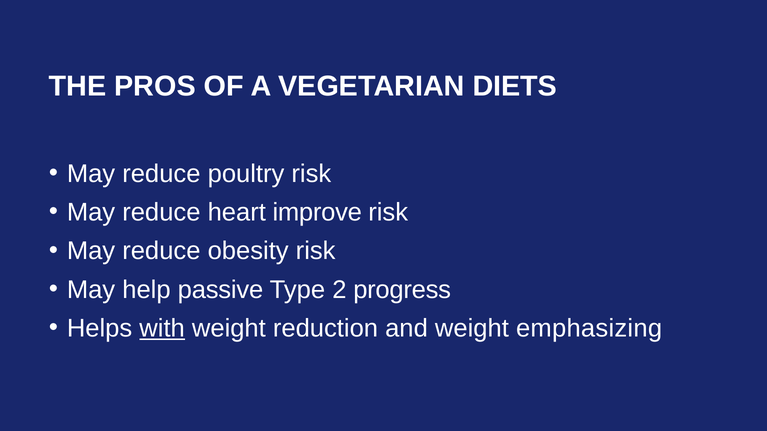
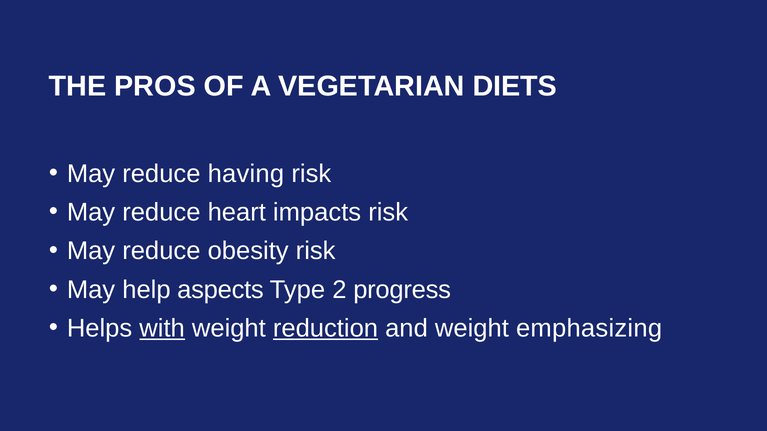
poultry: poultry -> having (246, 174)
improve: improve -> impacts (317, 213)
passive: passive -> aspects (221, 290)
reduction underline: none -> present (325, 329)
